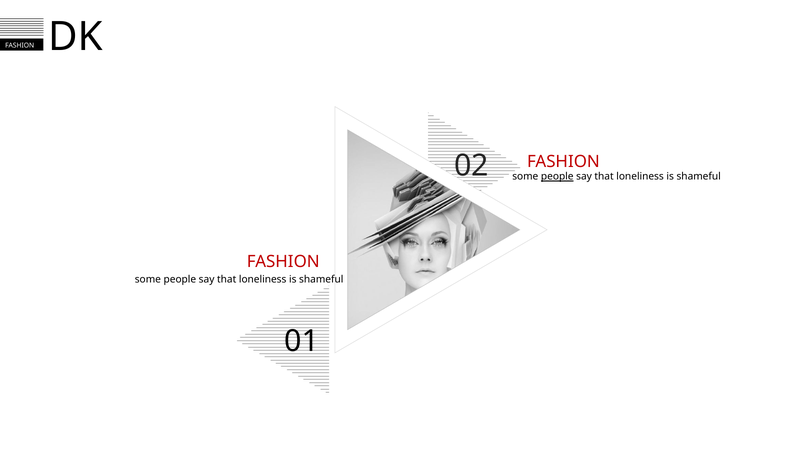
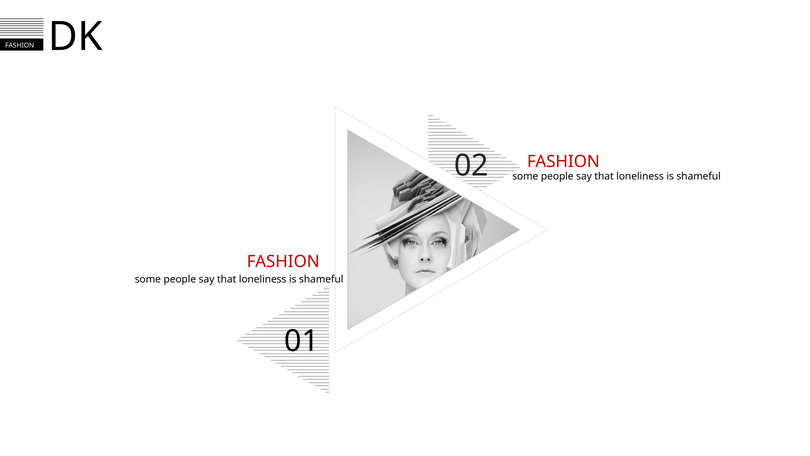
people underline: present -> none (557, 176)
